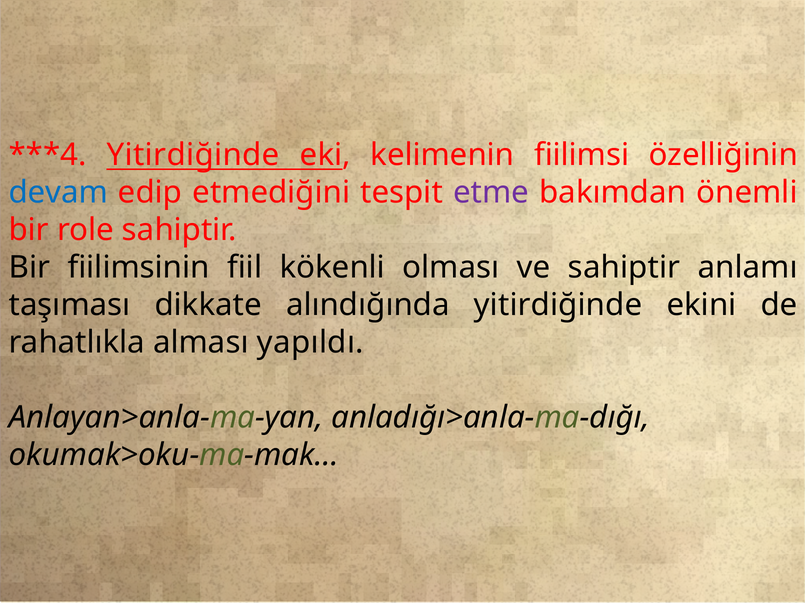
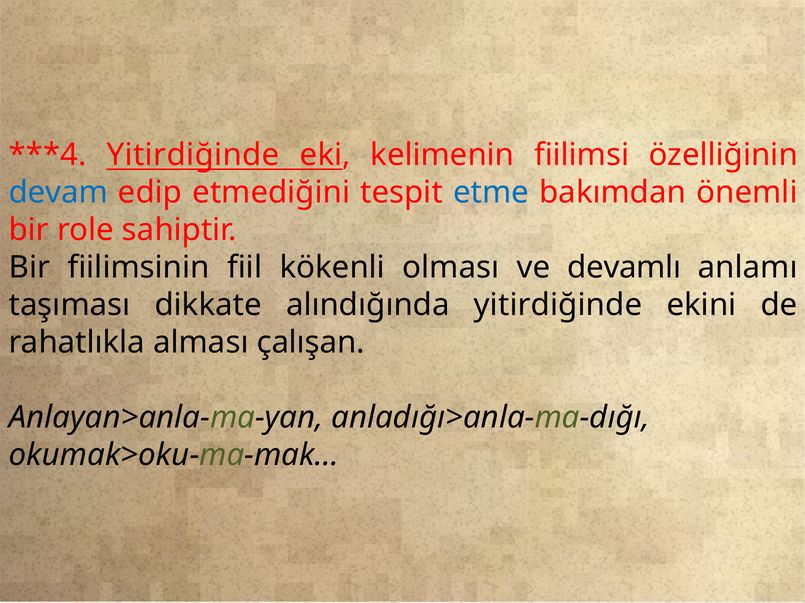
etme colour: purple -> blue (491, 193)
ve sahiptir: sahiptir -> devamlı (624, 268)
yapıldı: yapıldı -> çalışan (311, 343)
